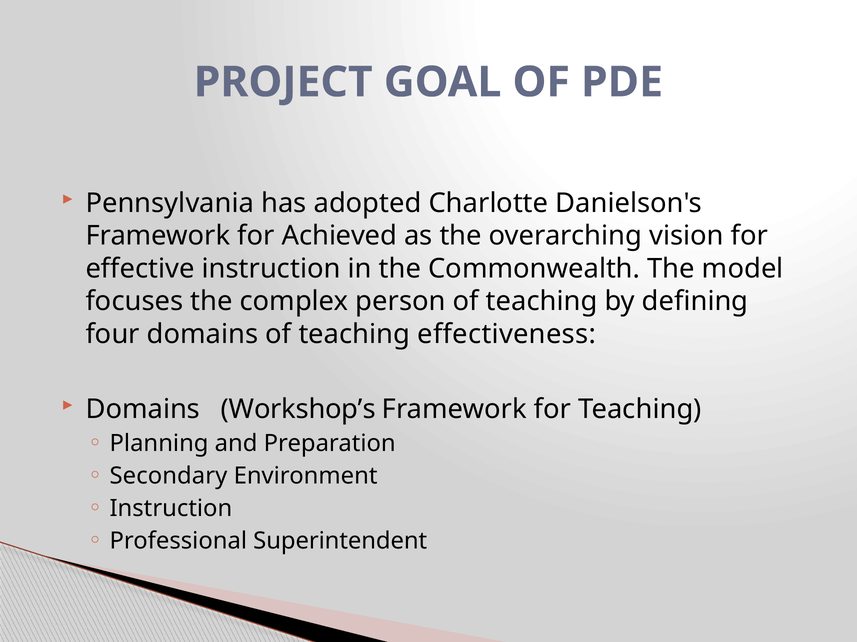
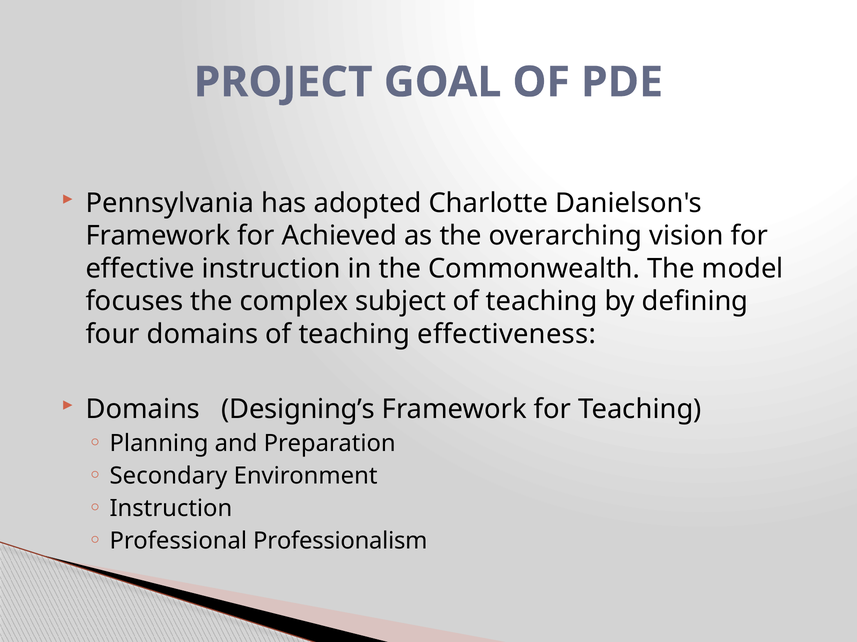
person: person -> subject (401, 302)
Workshop’s: Workshop’s -> Designing’s (298, 410)
Superintendent: Superintendent -> Professionalism (340, 541)
